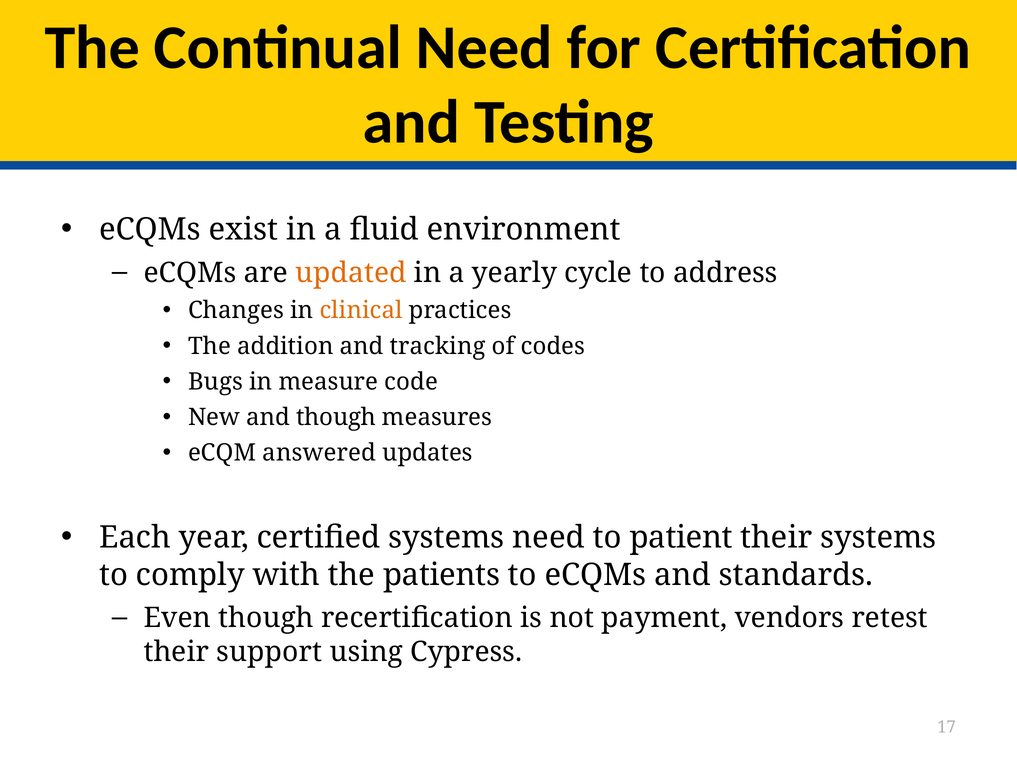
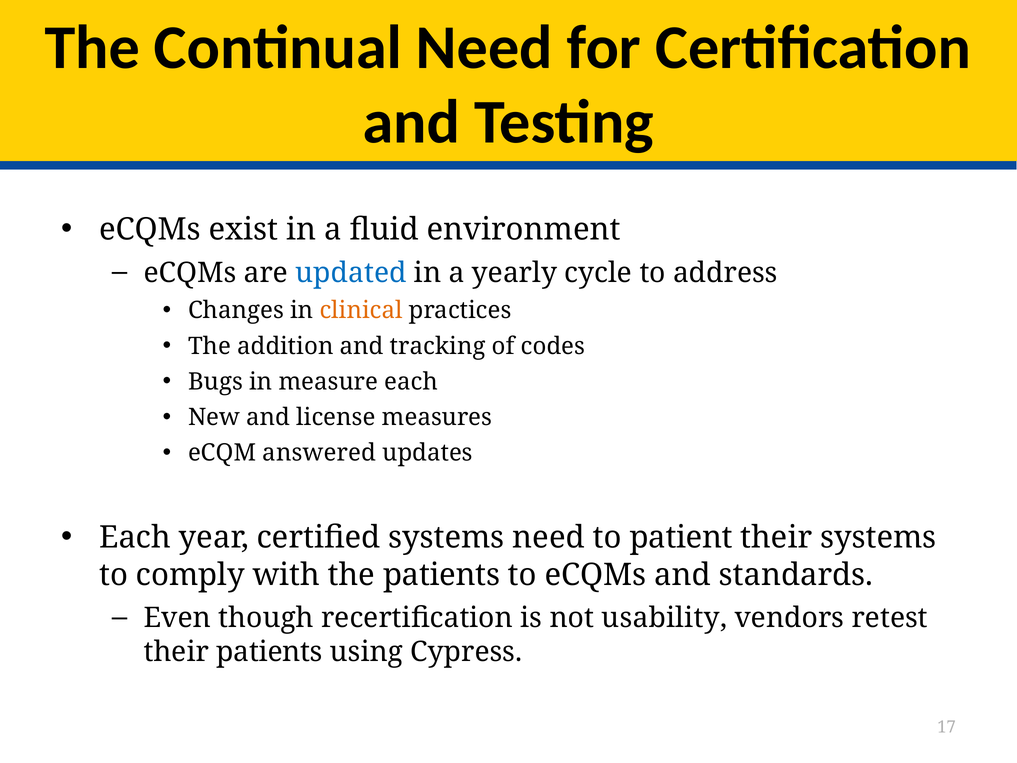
updated colour: orange -> blue (351, 273)
measure code: code -> each (411, 382)
and though: though -> license (336, 417)
payment: payment -> usability (664, 618)
their support: support -> patients (270, 652)
